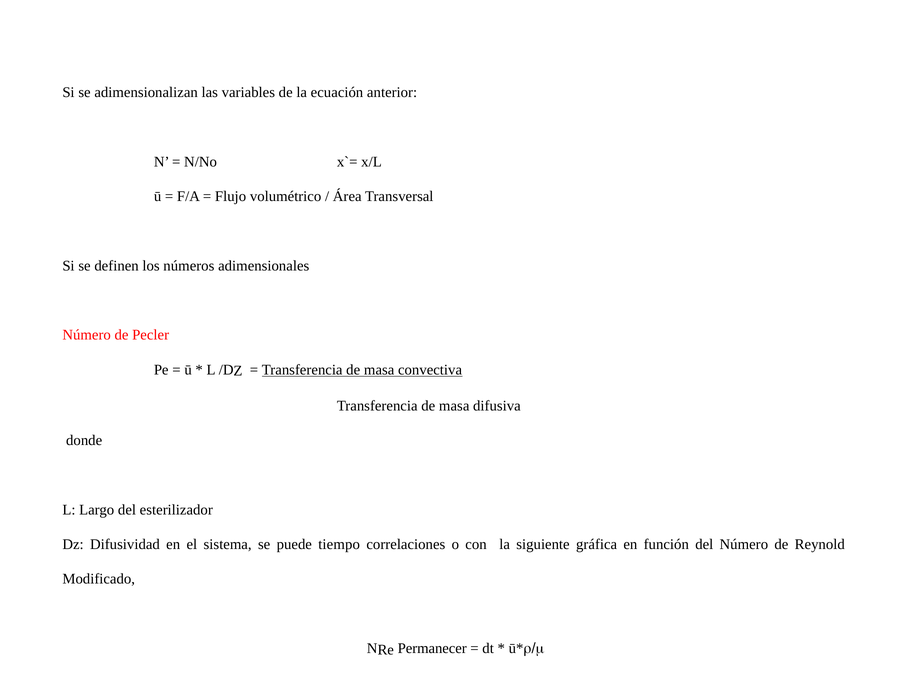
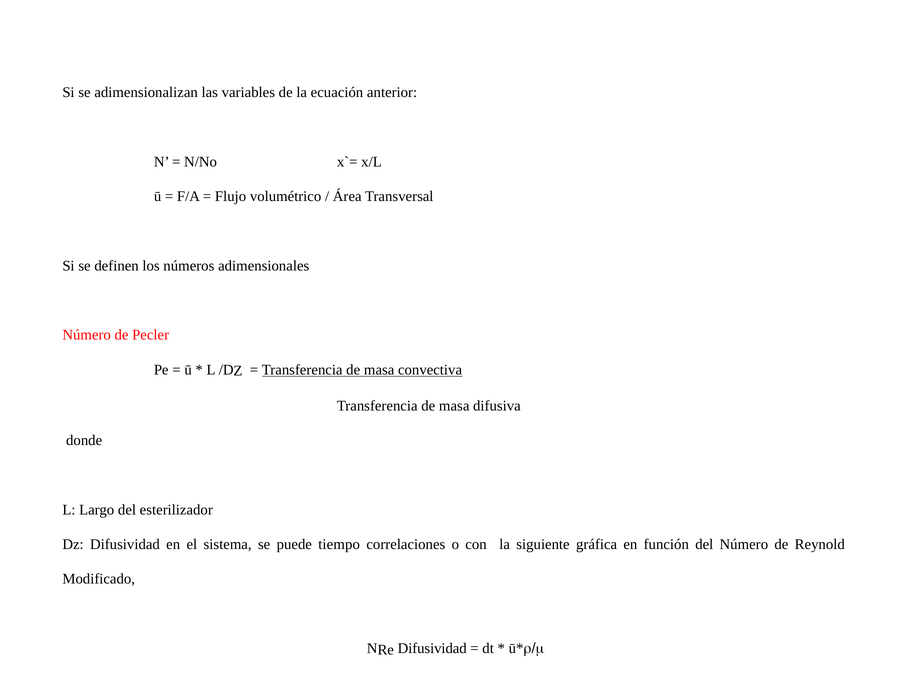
NRe Permanecer: Permanecer -> Difusividad (432, 649)
